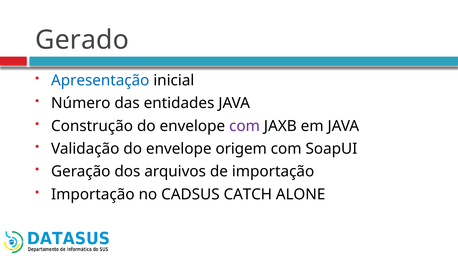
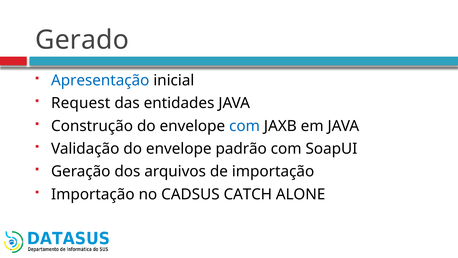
Número: Número -> Request (81, 103)
com colour: purple -> blue (245, 126)
origem: origem -> padrão (241, 149)
